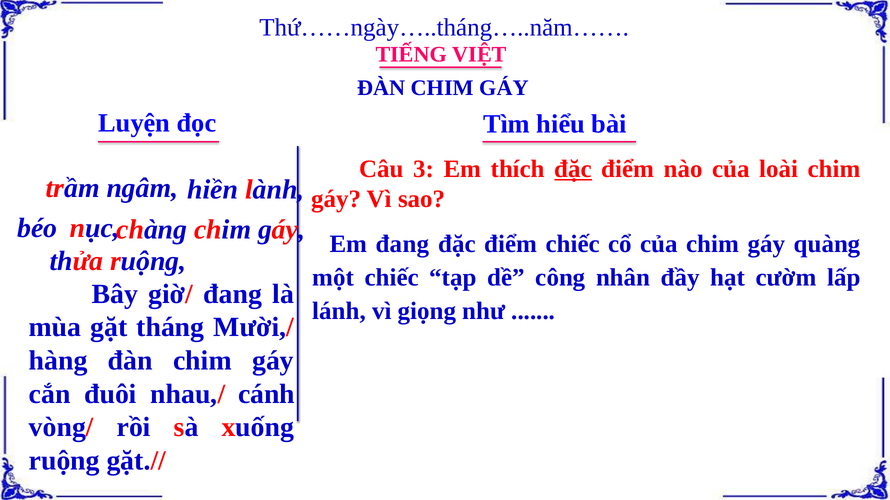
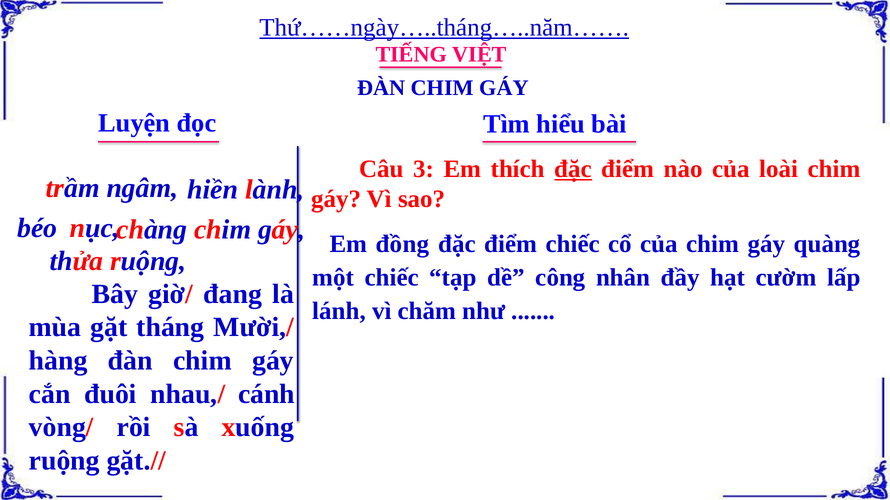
Thứ……ngày…..tháng…..năm…… underline: none -> present (444, 27)
Em đang: đang -> đồng (403, 244)
giọng: giọng -> chăm (427, 311)
